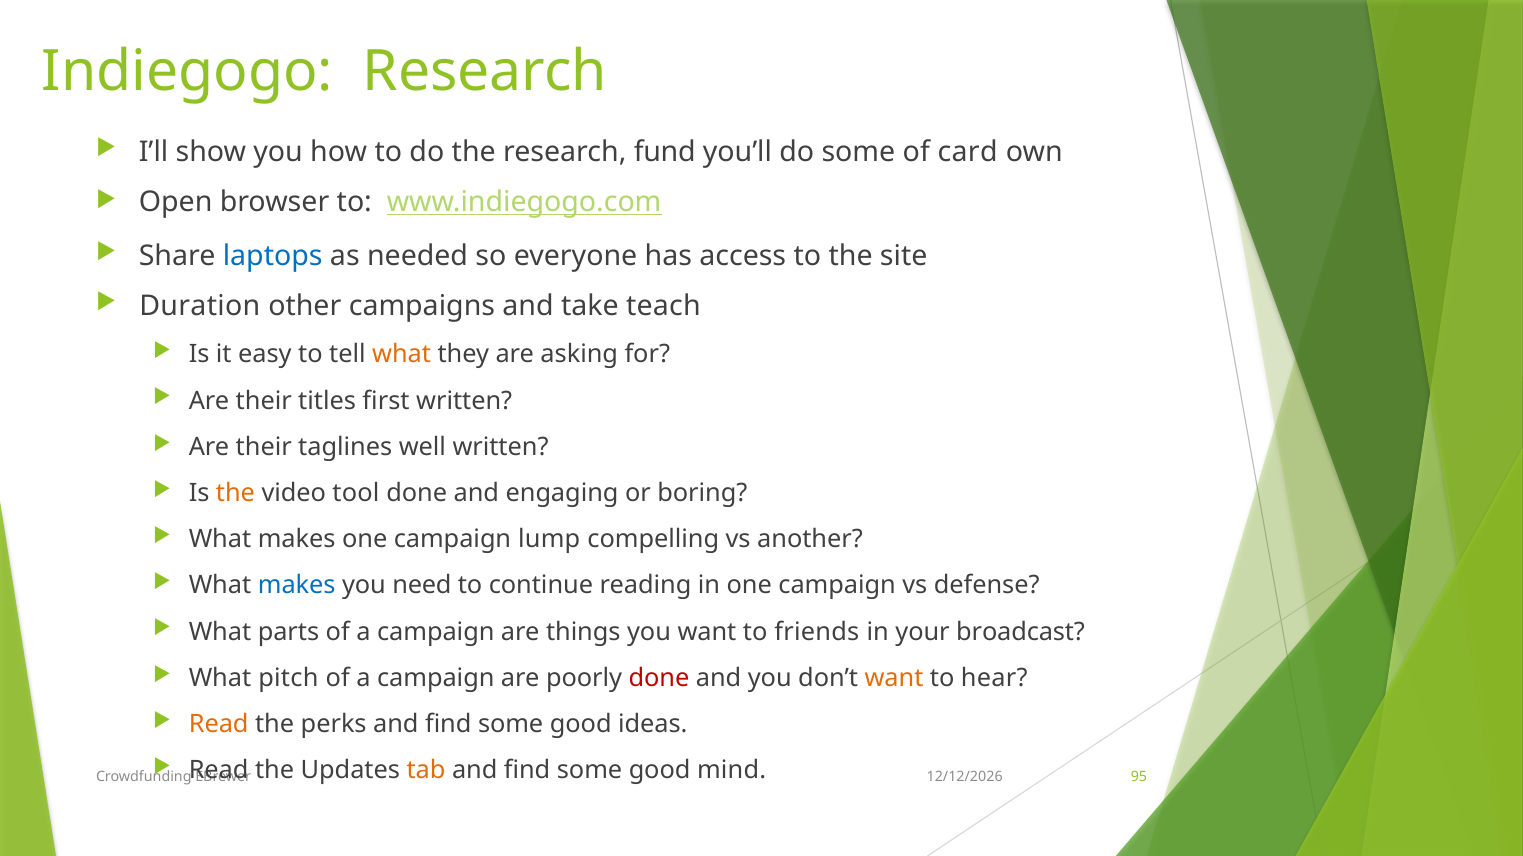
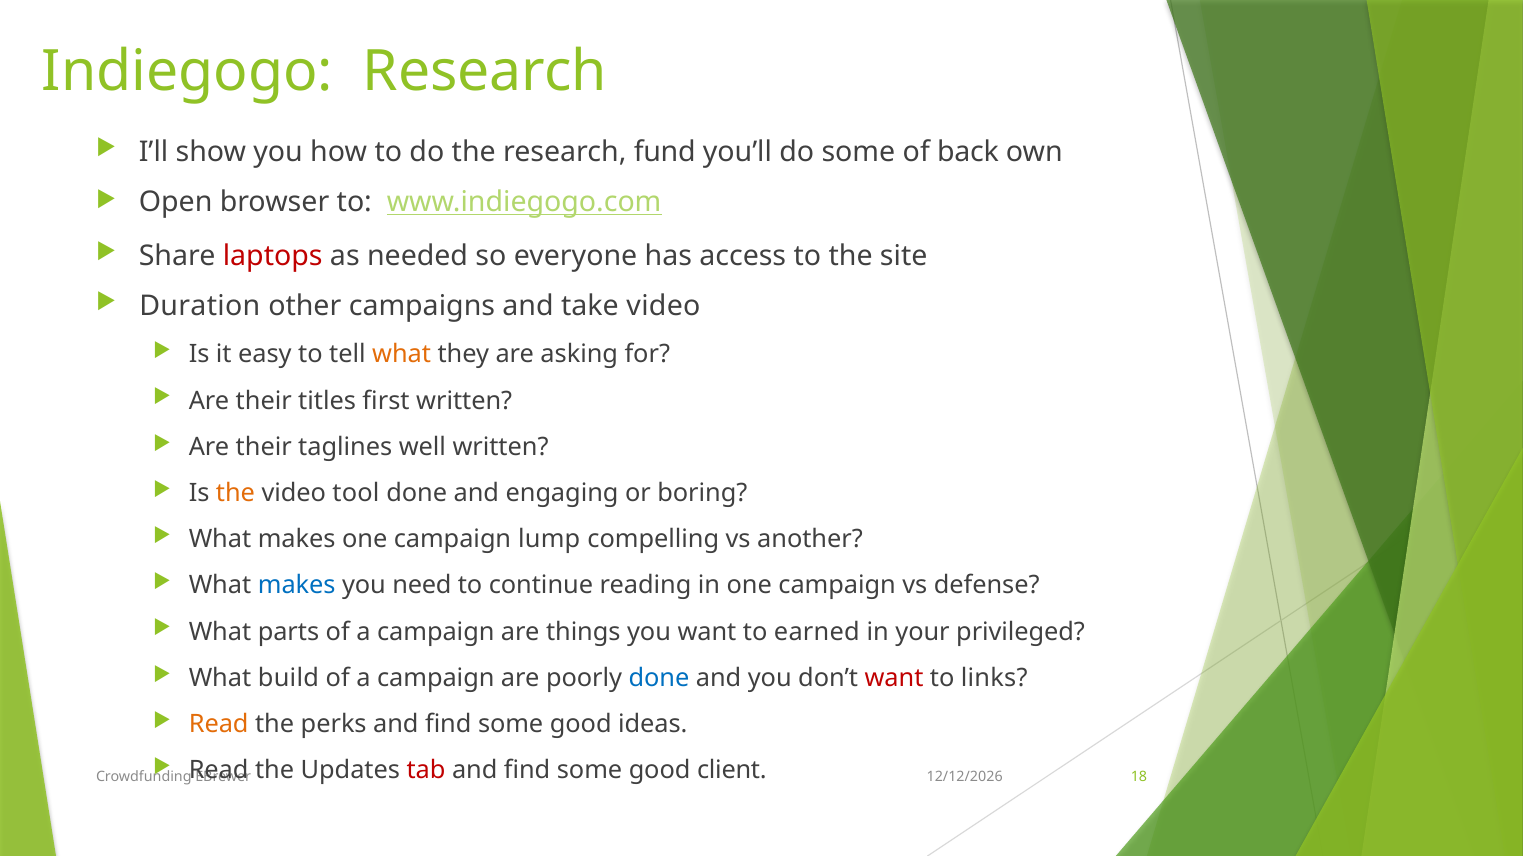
card: card -> back (968, 152)
laptops colour: blue -> red (273, 257)
take teach: teach -> video (663, 307)
friends: friends -> earned (817, 632)
broadcast: broadcast -> privileged (1021, 632)
pitch: pitch -> build (288, 679)
done colour: red -> blue (659, 679)
want colour: orange -> red (894, 679)
hear: hear -> links (994, 679)
tab colour: orange -> red (426, 771)
mind: mind -> client (732, 771)
95: 95 -> 18 (1139, 777)
